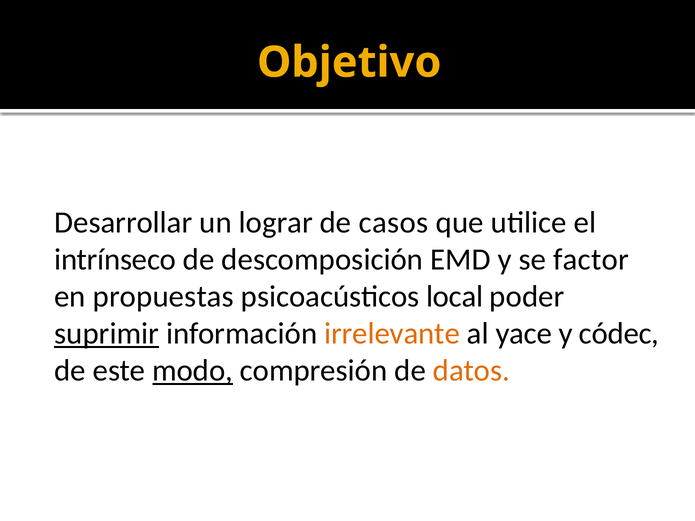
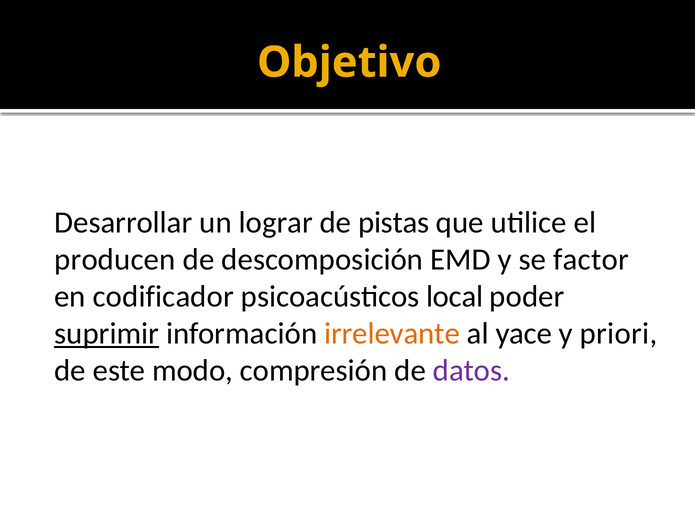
casos: casos -> pistas (394, 223)
intrínseco: intrínseco -> producen (115, 260)
propuestas: propuestas -> codificador (163, 297)
códec: códec -> priori (619, 334)
modo underline: present -> none (193, 371)
datos colour: orange -> purple (471, 371)
